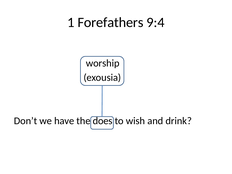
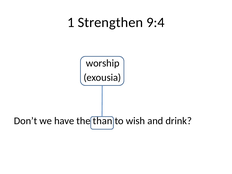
Forefathers: Forefathers -> Strengthen (110, 22)
does: does -> than (103, 121)
